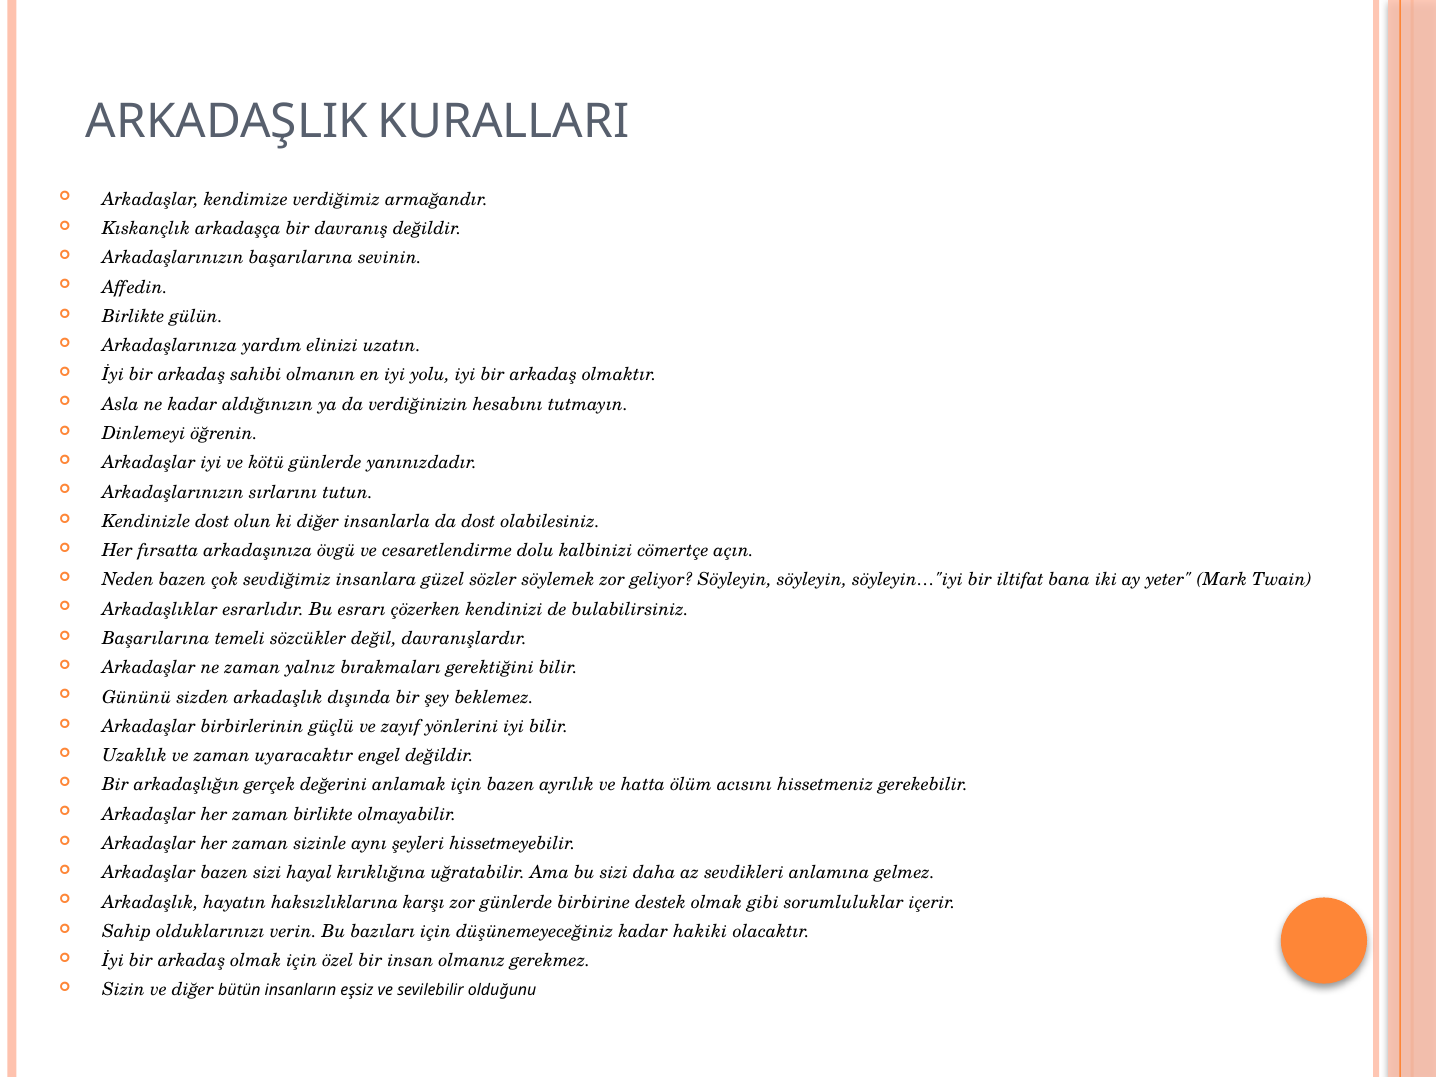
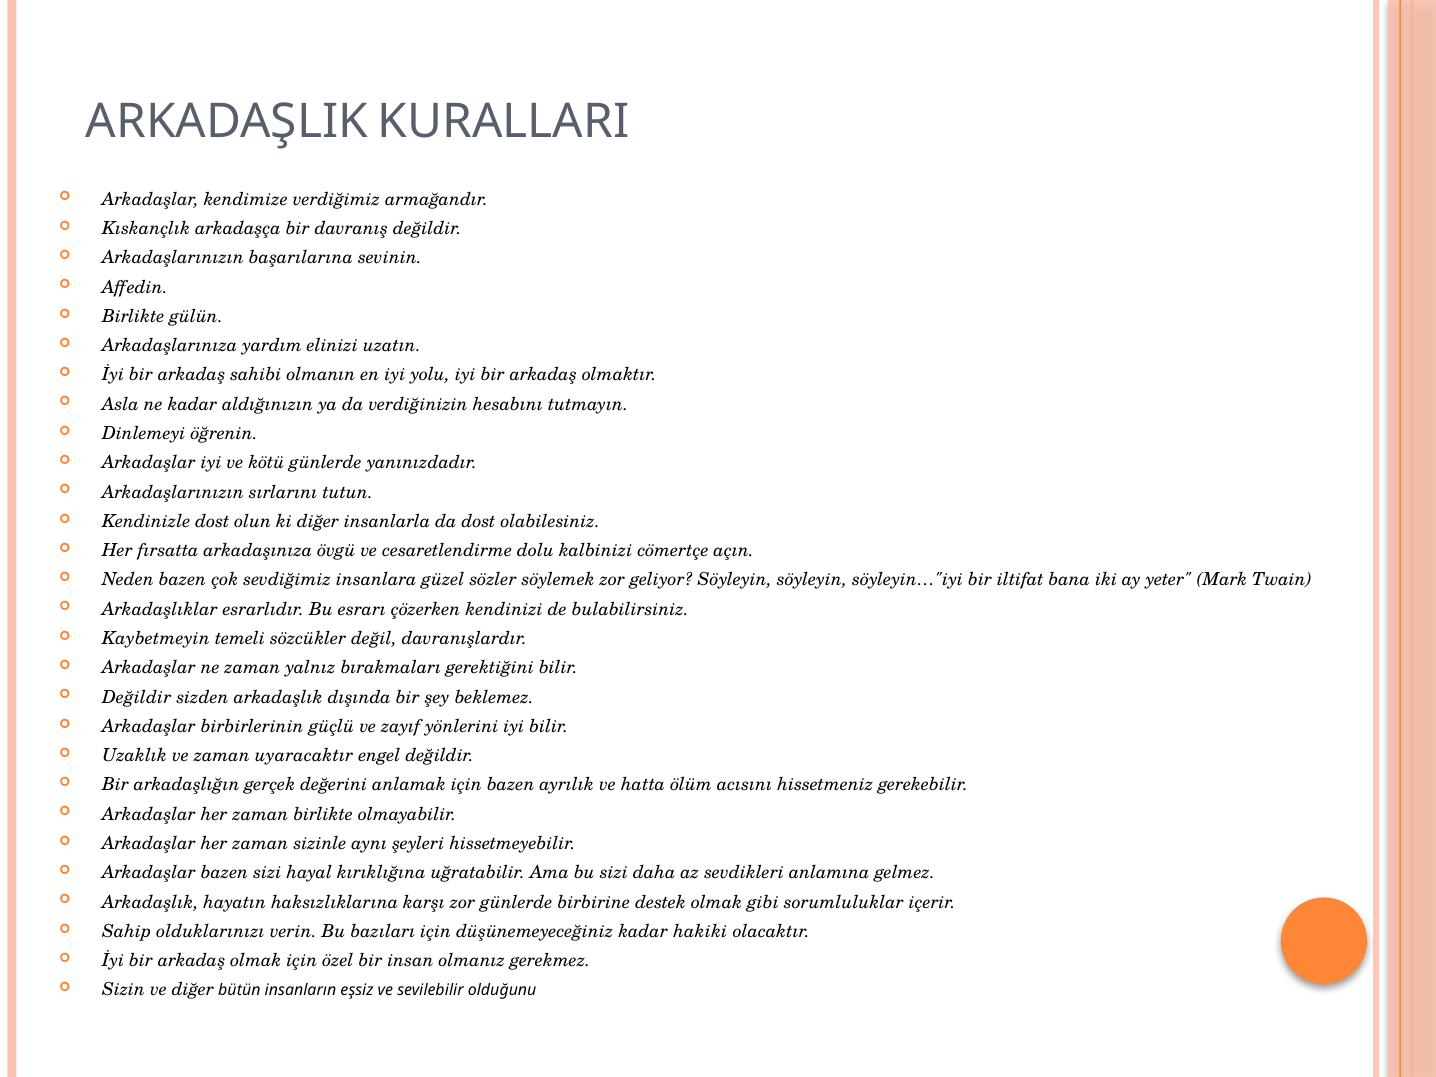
Başarılarına: Başarılarına -> Kaybetmeyin (156, 639)
Gününü: Gününü -> Değildir (137, 697)
